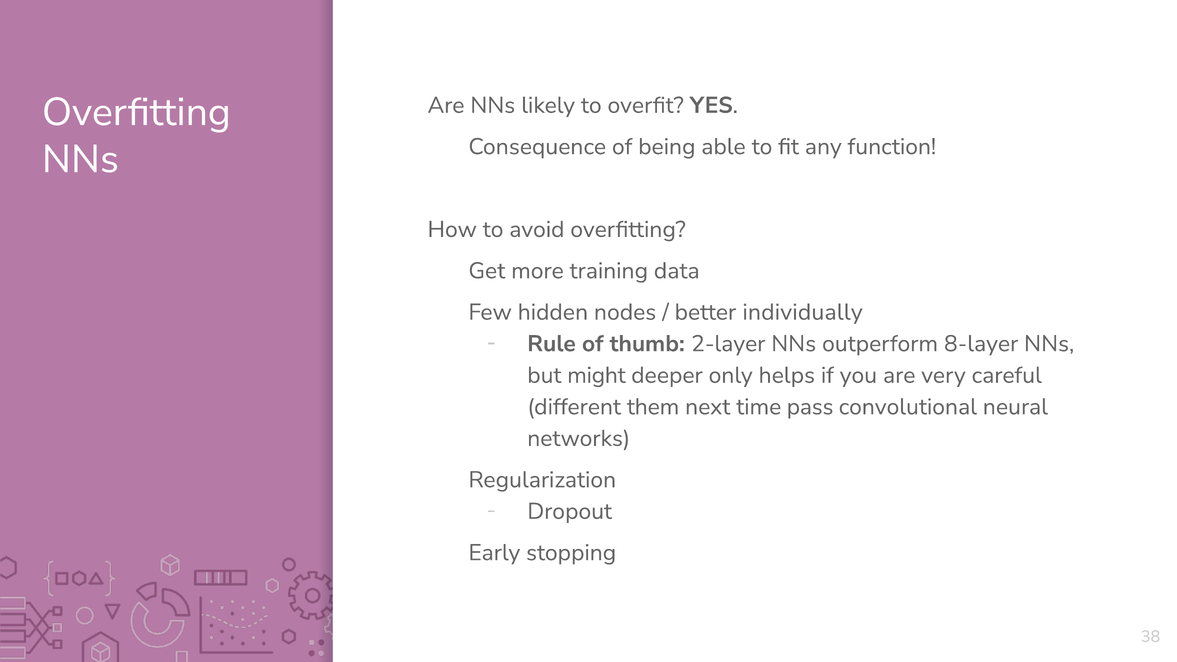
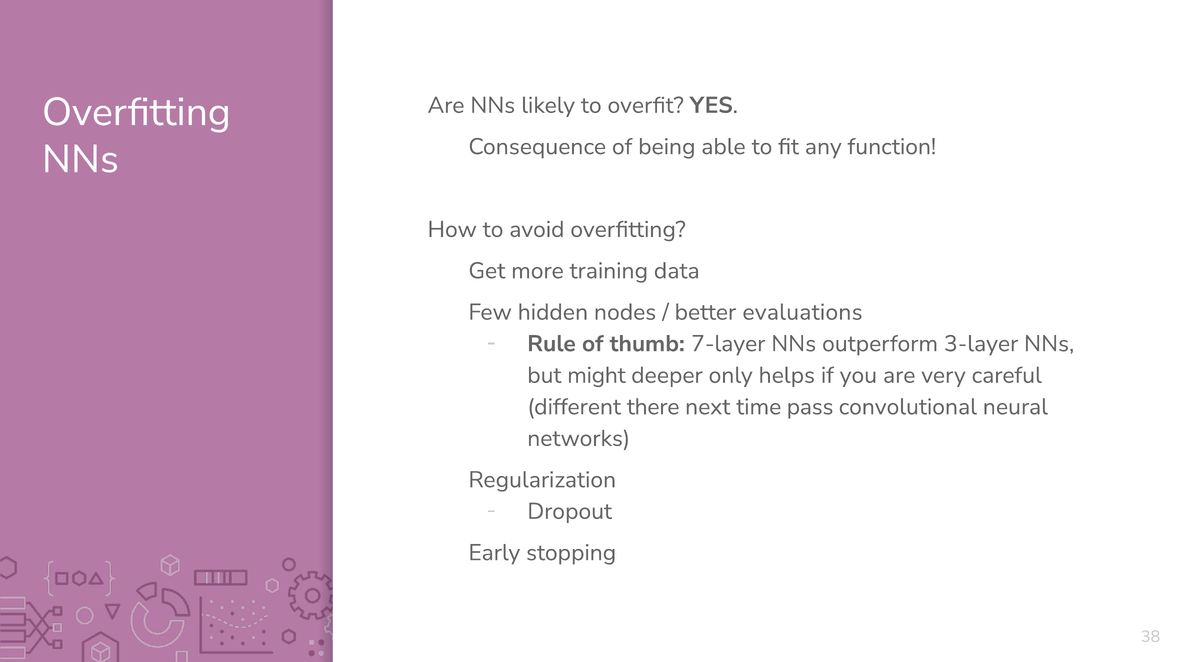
individually: individually -> evaluations (803, 312)
2-layer: 2-layer -> 7-layer (728, 344)
8-layer: 8-layer -> 3-layer (981, 344)
them: them -> there (653, 407)
